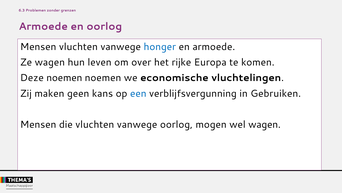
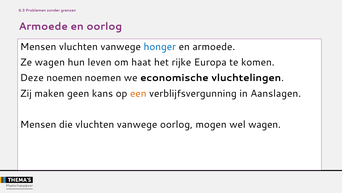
over: over -> haat (141, 62)
een colour: blue -> orange (138, 93)
Gebruiken: Gebruiken -> Aanslagen (276, 93)
